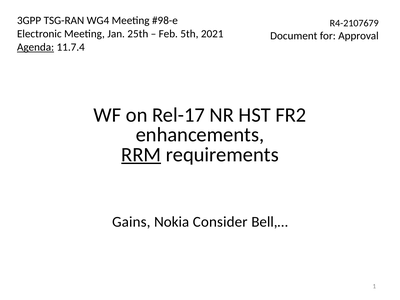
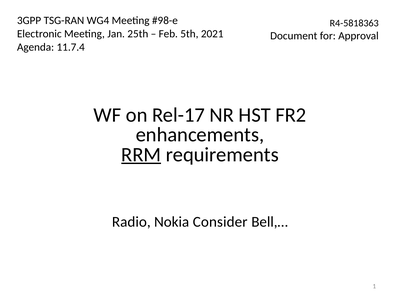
R4-2107679: R4-2107679 -> R4-5818363 (354, 23)
Agenda underline: present -> none (36, 47)
Gains: Gains -> Radio (131, 222)
